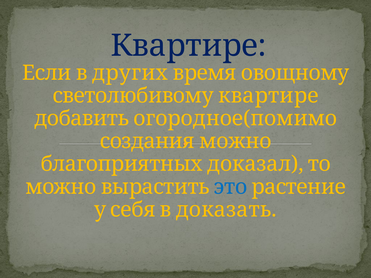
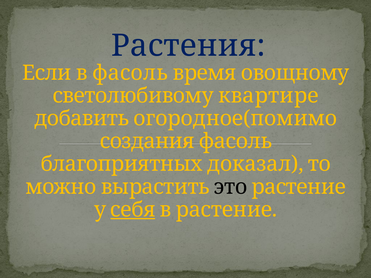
Квартире: Квартире -> Растения (188, 46)
в других: других -> фасоль (130, 73)
создания можно: можно -> фасоль (235, 141)
это colour: blue -> black (231, 187)
себя underline: none -> present (133, 210)
в доказать: доказать -> растение (226, 210)
